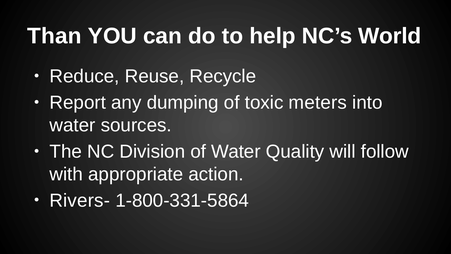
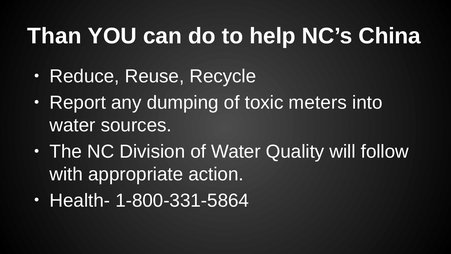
World: World -> China (390, 36)
Rivers-: Rivers- -> Health- (80, 200)
